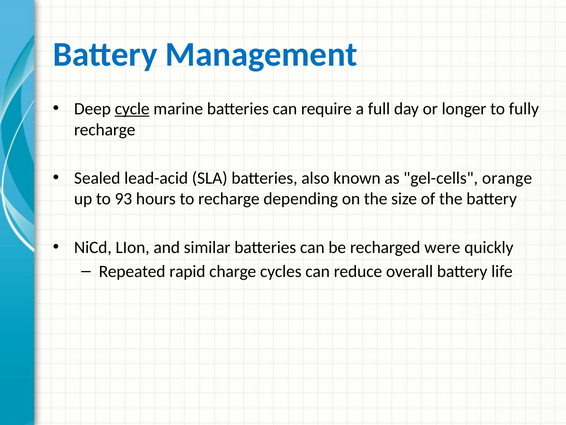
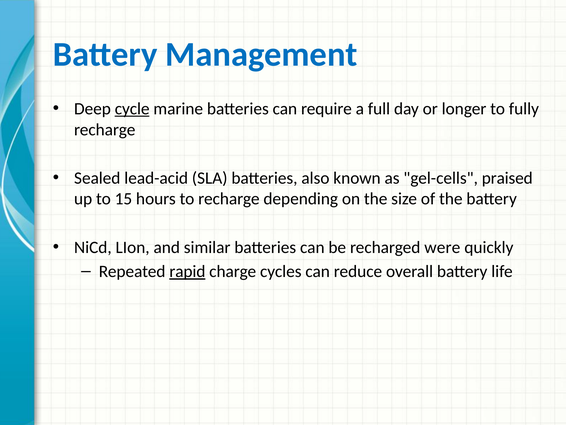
orange: orange -> praised (507, 178)
93: 93 -> 15 (123, 199)
rapid underline: none -> present (187, 271)
